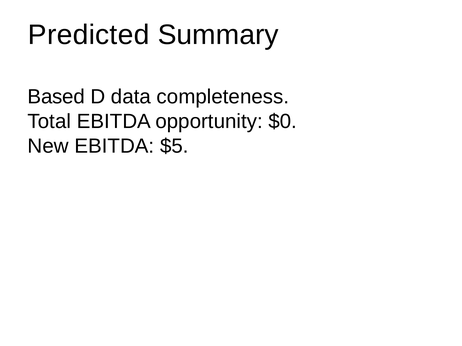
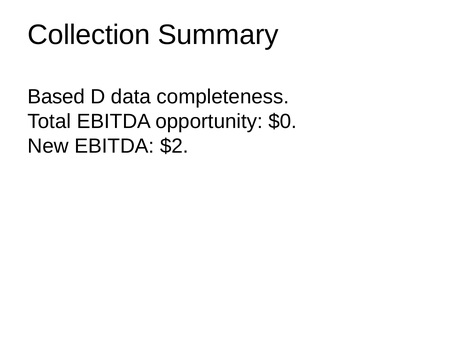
Predicted: Predicted -> Collection (89, 35)
$5: $5 -> $2 (174, 146)
